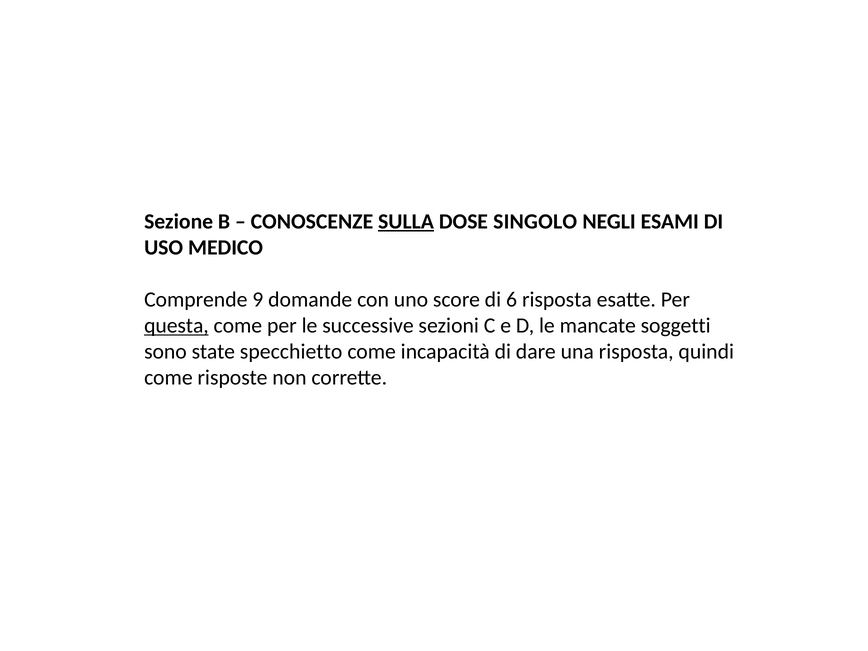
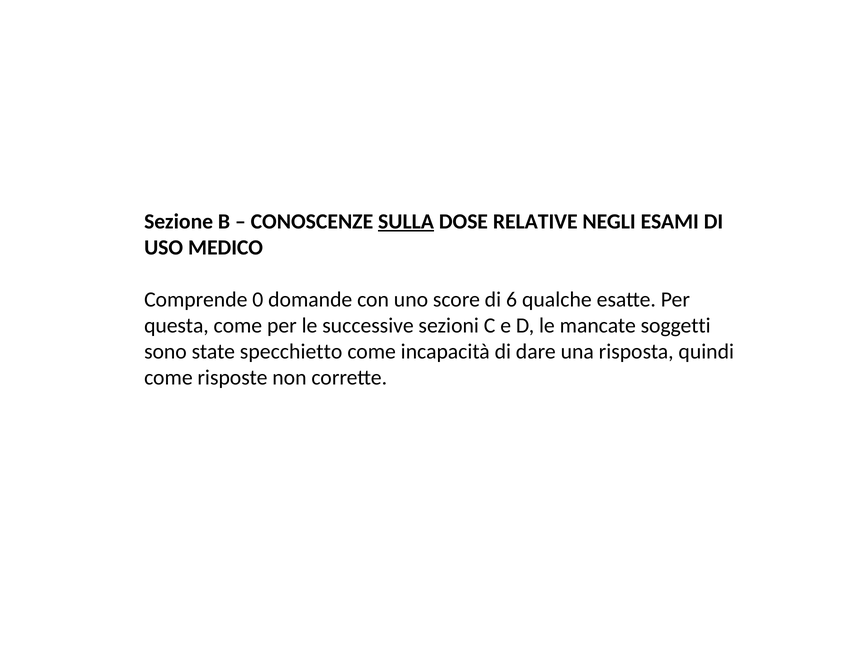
SINGOLO: SINGOLO -> RELATIVE (535, 222)
9: 9 -> 0 (258, 300)
6 risposta: risposta -> qualche (557, 300)
questa underline: present -> none (176, 326)
